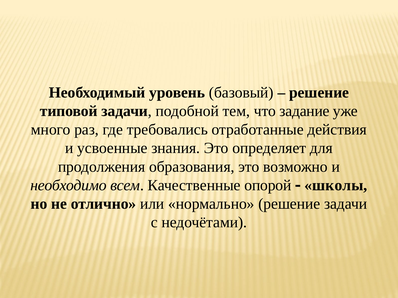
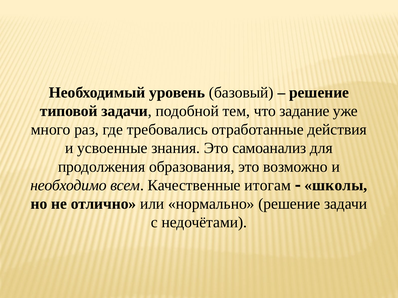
определяет: определяет -> самоанализ (269, 148)
опорой: опорой -> итогам (268, 186)
